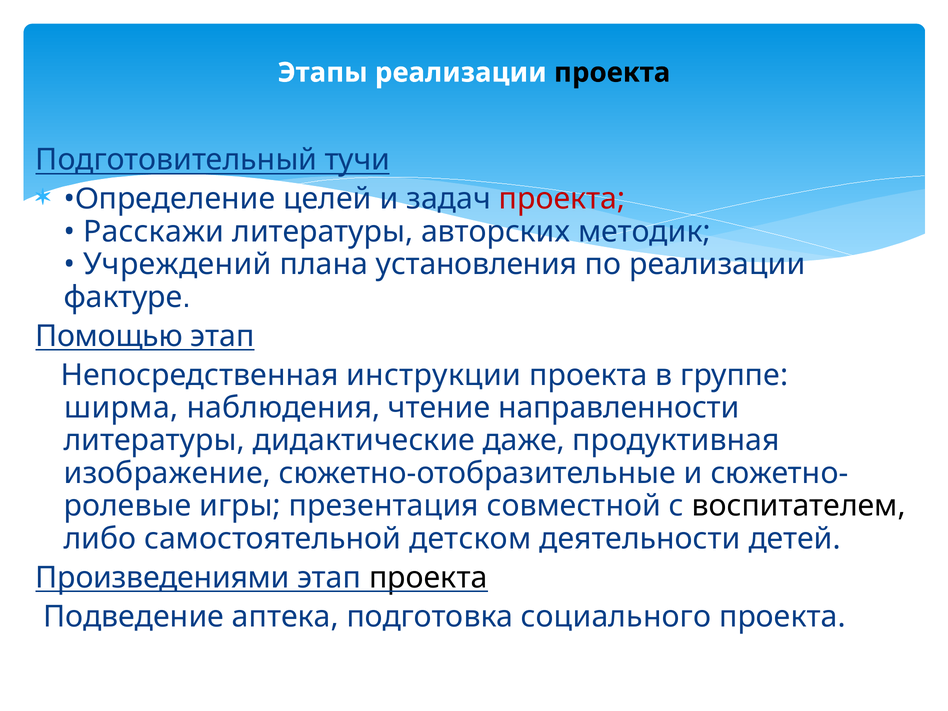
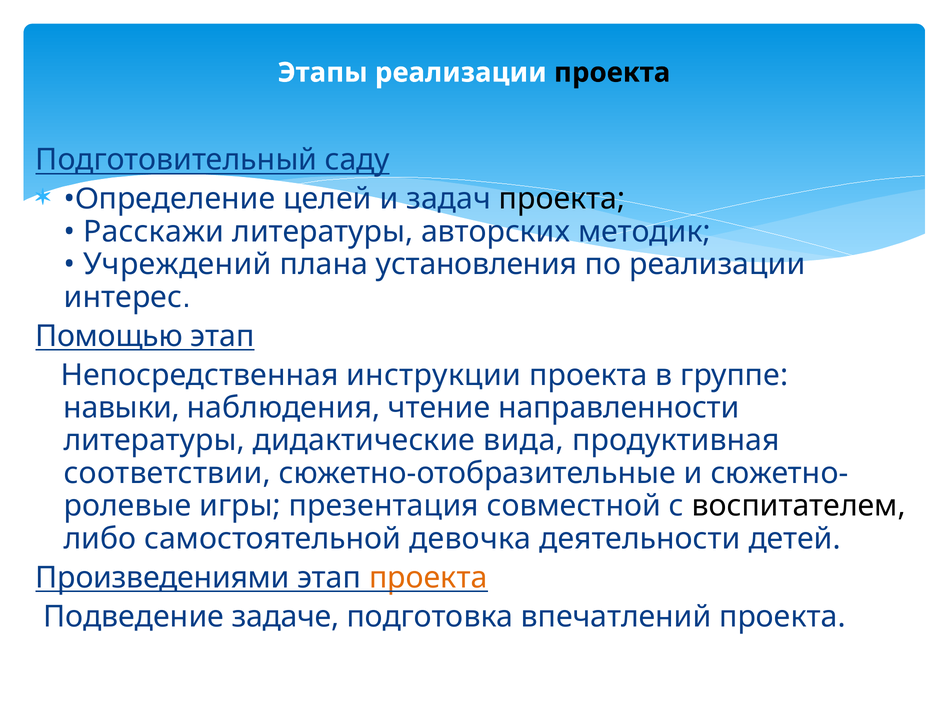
тучи: тучи -> саду (357, 160)
проекта colour: red -> black (562, 199)
фактуре: фактуре -> интерес (123, 297)
ширма: ширма -> навыки (122, 408)
даже: даже -> вида (524, 440)
изображение: изображение -> соответствии (167, 473)
детском: детском -> девочка (470, 539)
проекта colour: black -> orange (428, 578)
аптека: аптека -> задаче (285, 617)
социального: социального -> впечатлений (616, 617)
